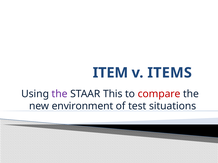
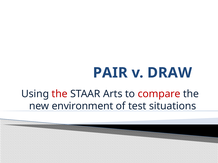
ITEM: ITEM -> PAIR (110, 73)
ITEMS: ITEMS -> DRAW (170, 73)
the colour: purple -> red (60, 94)
This: This -> Arts (113, 94)
